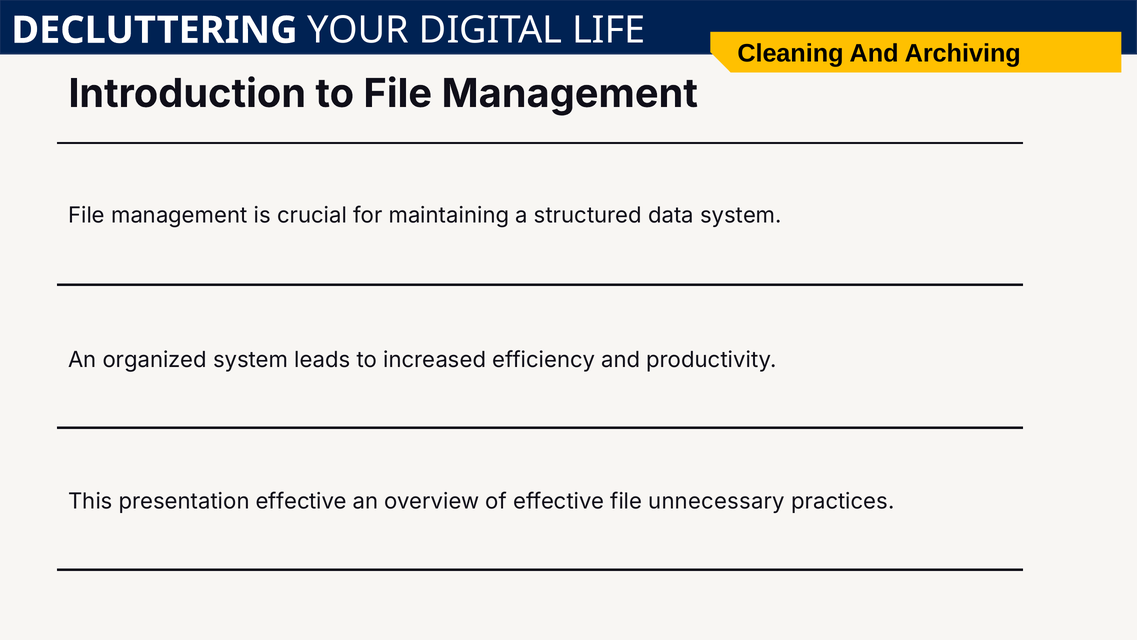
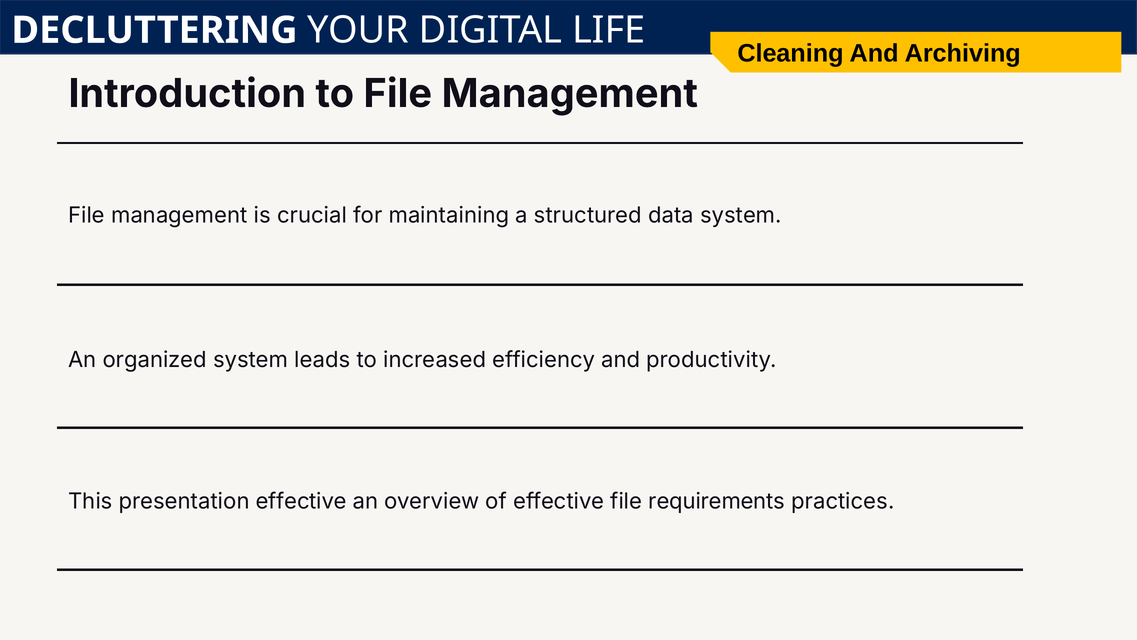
unnecessary: unnecessary -> requirements (717, 501)
